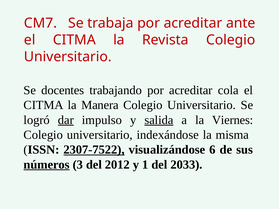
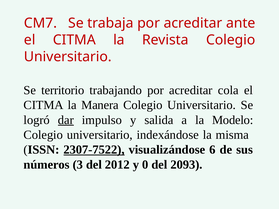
docentes: docentes -> territorio (63, 90)
salida underline: present -> none (159, 120)
Viernes: Viernes -> Modelo (233, 120)
números underline: present -> none (47, 165)
1: 1 -> 0 (145, 165)
2033: 2033 -> 2093 (186, 165)
